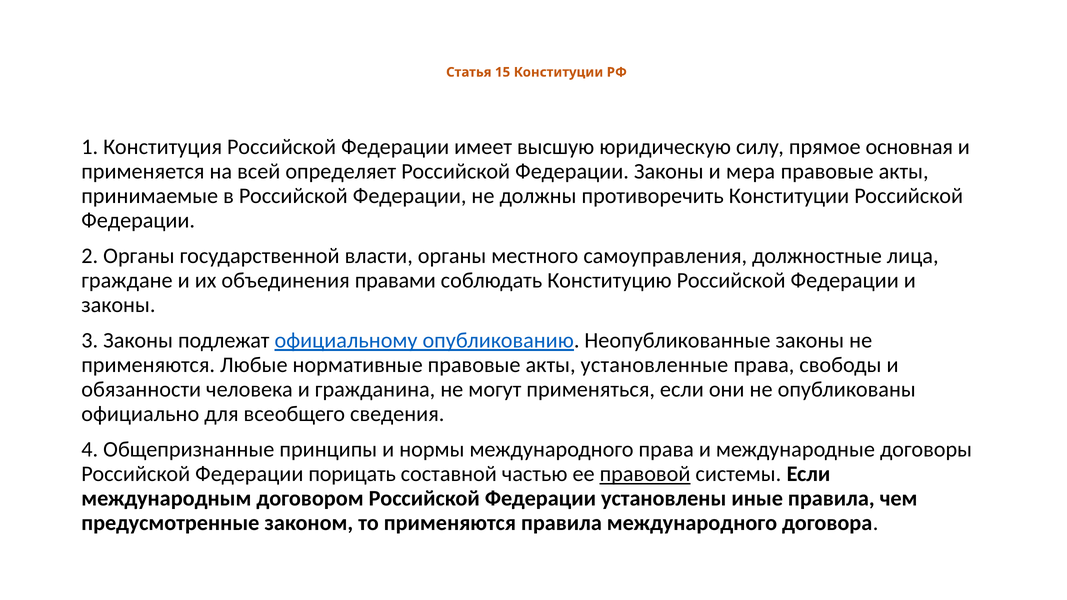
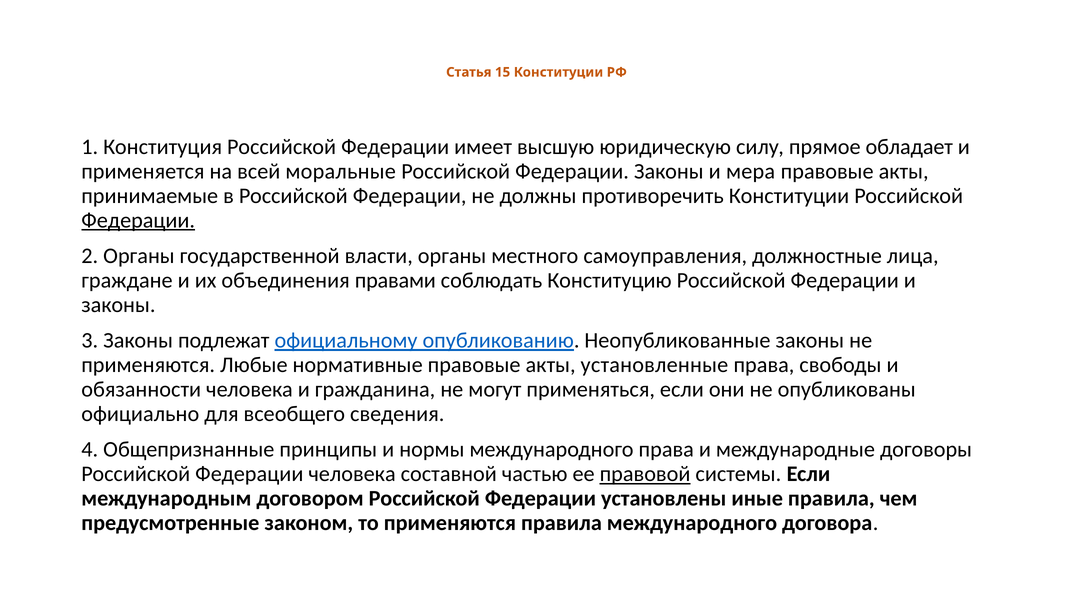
основная: основная -> обладает (909, 147)
определяет: определяет -> моральные (341, 171)
Федерации underline: none -> present (138, 220)
Федерации порицать: порицать -> человека (352, 474)
